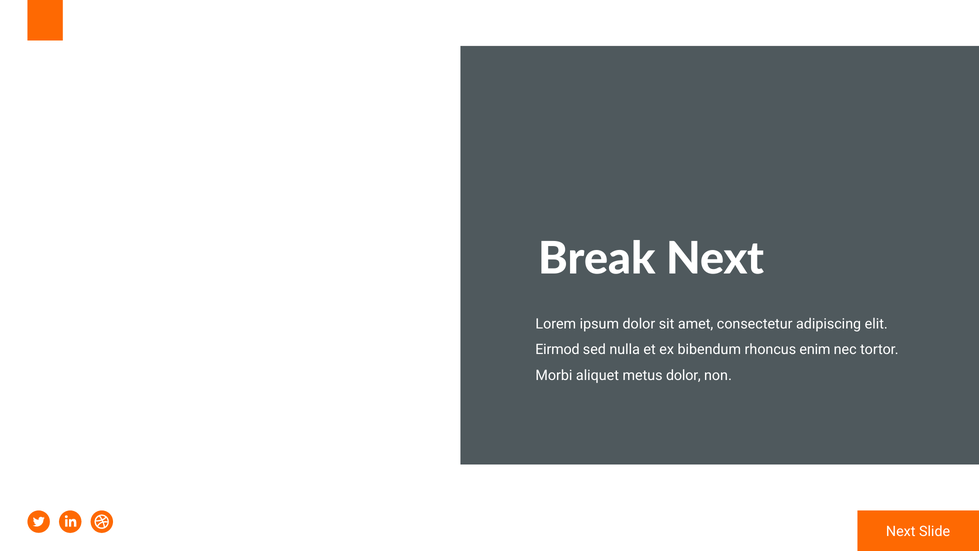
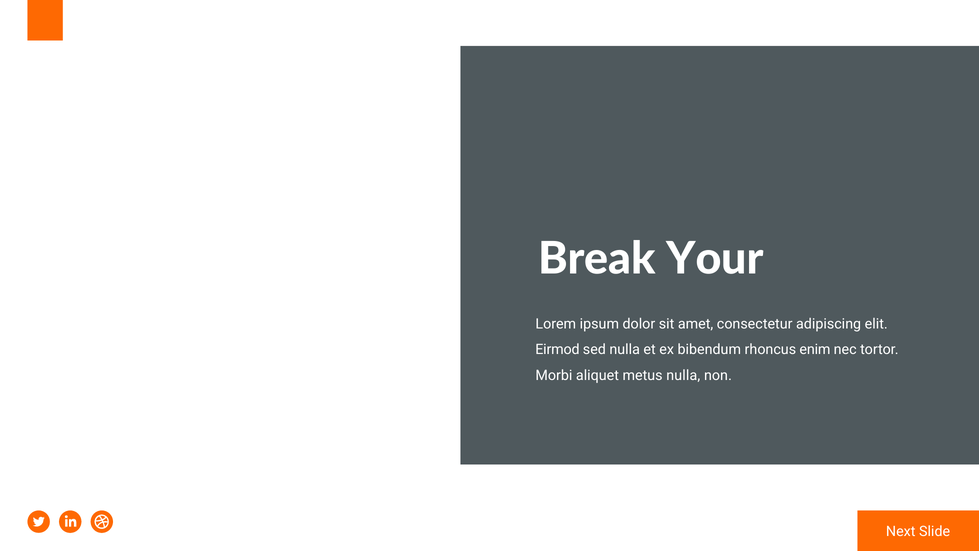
Break Next: Next -> Your (715, 259)
metus dolor: dolor -> nulla (683, 375)
